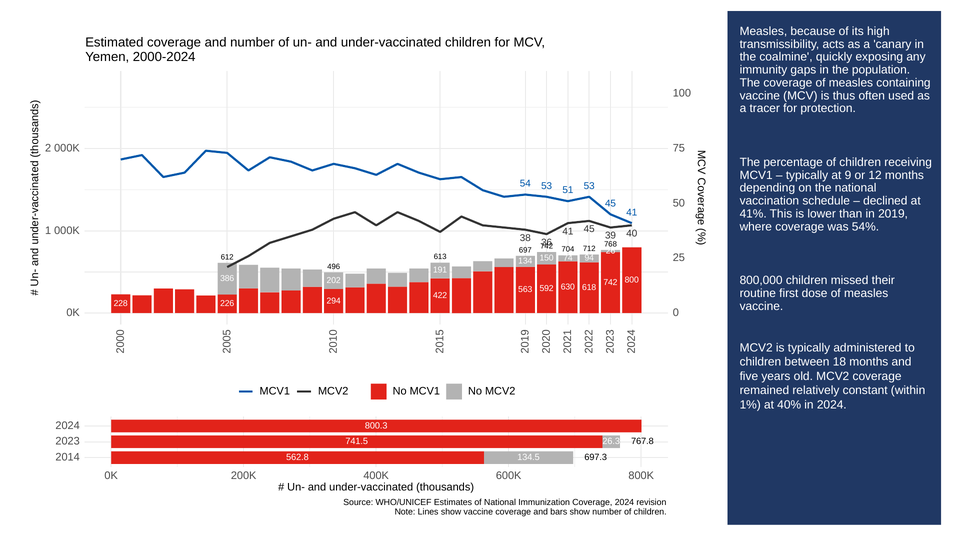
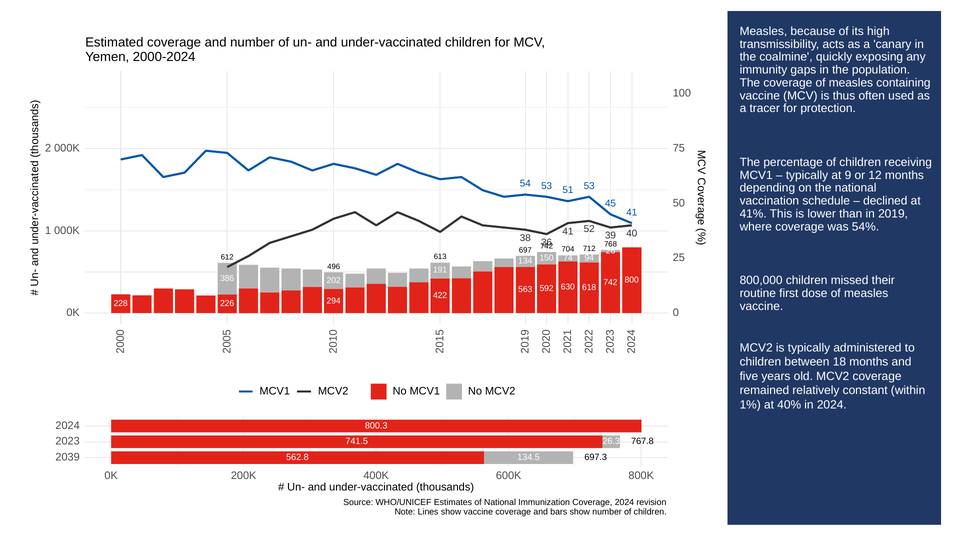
41 45: 45 -> 52 (589, 229)
2014: 2014 -> 2039 (68, 457)
